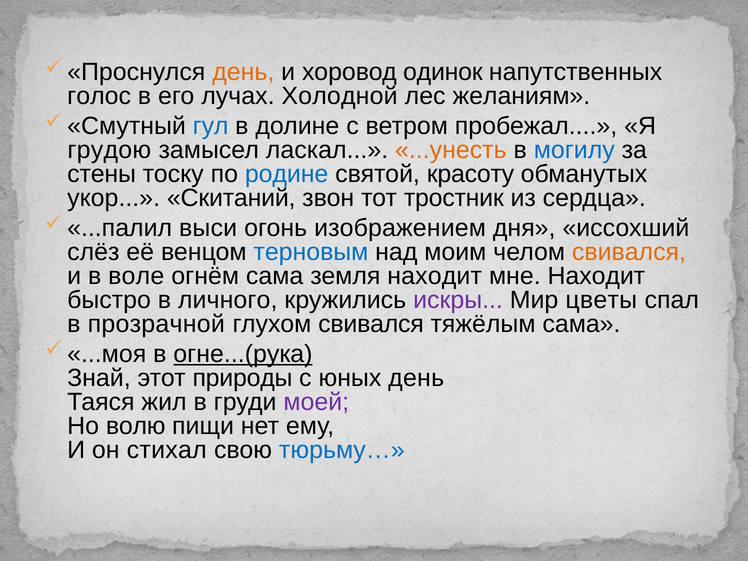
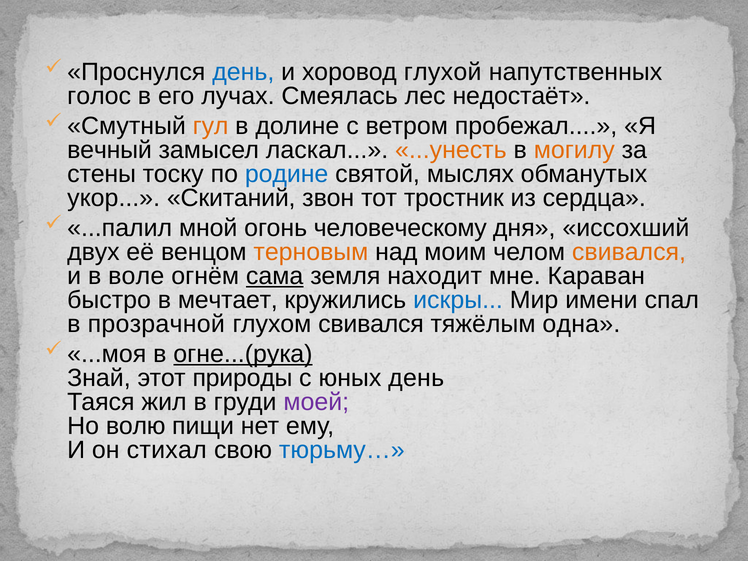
день colour: orange -> blue (243, 72)
одинок: одинок -> глухой (443, 72)
Холодной: Холодной -> Смеялась (340, 96)
желаниям: желаниям -> недостаёт (521, 96)
гул colour: blue -> orange (211, 126)
грудою: грудою -> вечный (110, 150)
могилу colour: blue -> orange (574, 150)
красоту: красоту -> мыслях (470, 174)
выси: выси -> мной (208, 228)
изображением: изображением -> человеческому (400, 228)
слёз: слёз -> двух (93, 252)
терновым colour: blue -> orange (311, 252)
сама underline: none -> present (275, 276)
мне Находит: Находит -> Караван (596, 276)
личного: личного -> мечтает (228, 300)
искры colour: purple -> blue (458, 300)
цветы: цветы -> имени (601, 300)
тяжёлым сама: сама -> одна (581, 324)
